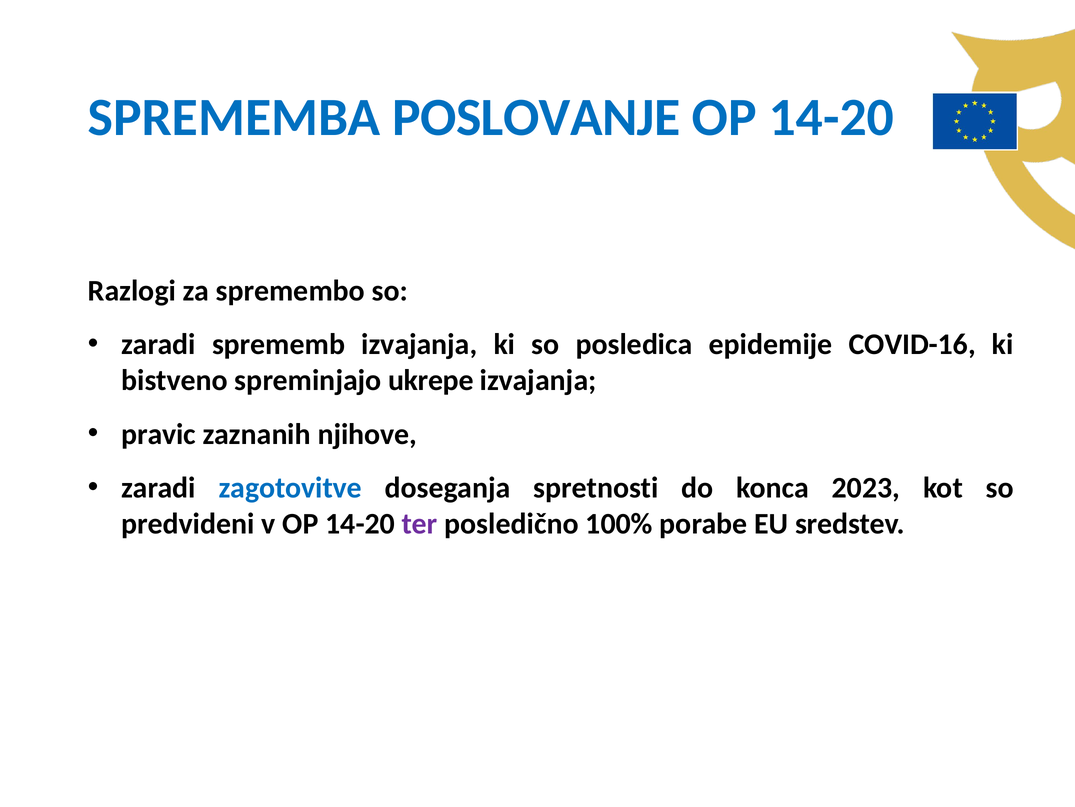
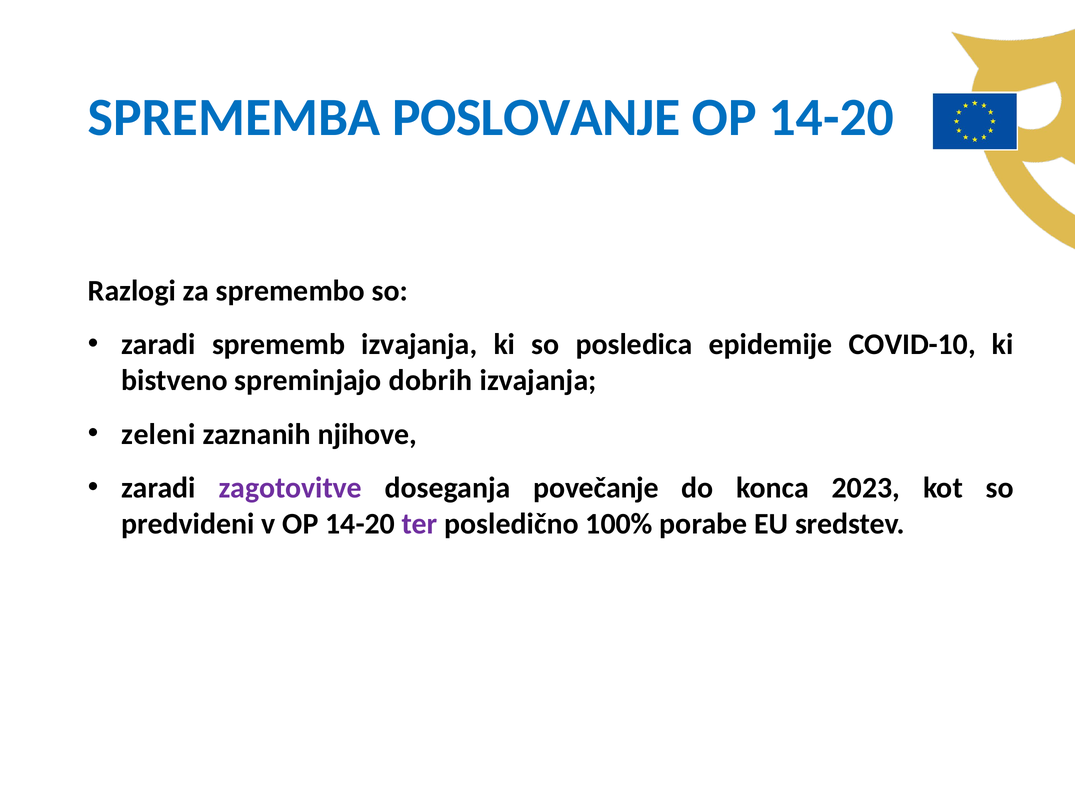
COVID-16: COVID-16 -> COVID-10 (912, 344)
ukrepe: ukrepe -> dobrih (431, 380)
pravic: pravic -> zeleni (158, 434)
zagotovitve colour: blue -> purple (290, 488)
spretnosti: spretnosti -> povečanje (596, 488)
